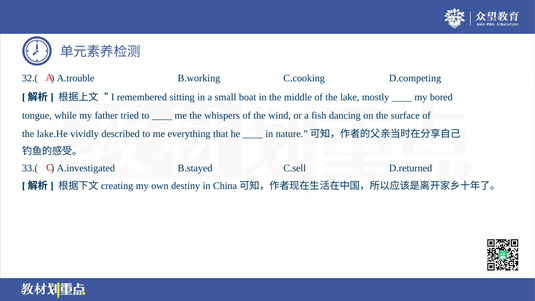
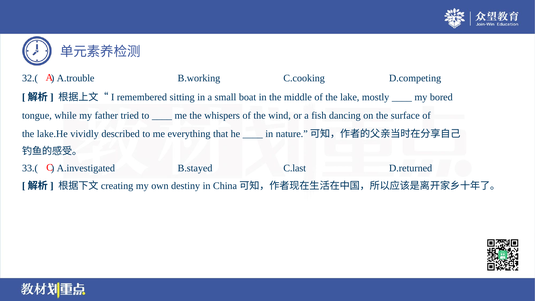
C.sell: C.sell -> C.last (295, 168)
